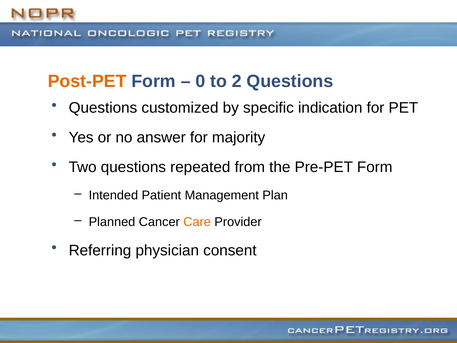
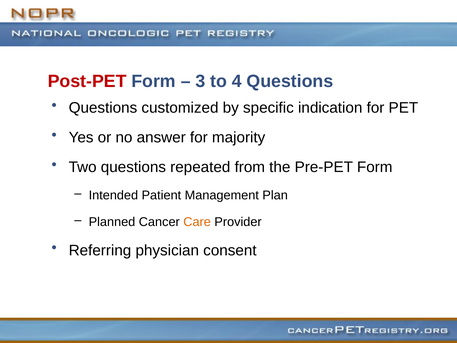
Post-PET colour: orange -> red (87, 81)
0: 0 -> 3 (200, 81)
2: 2 -> 4 (237, 81)
